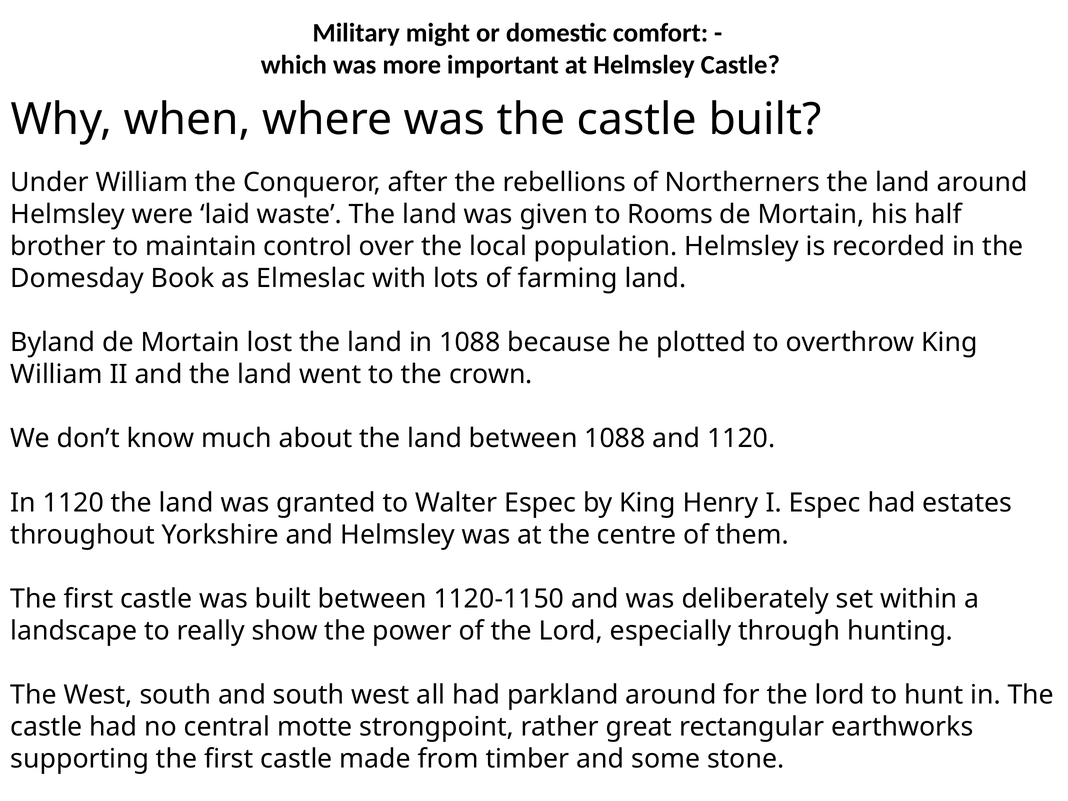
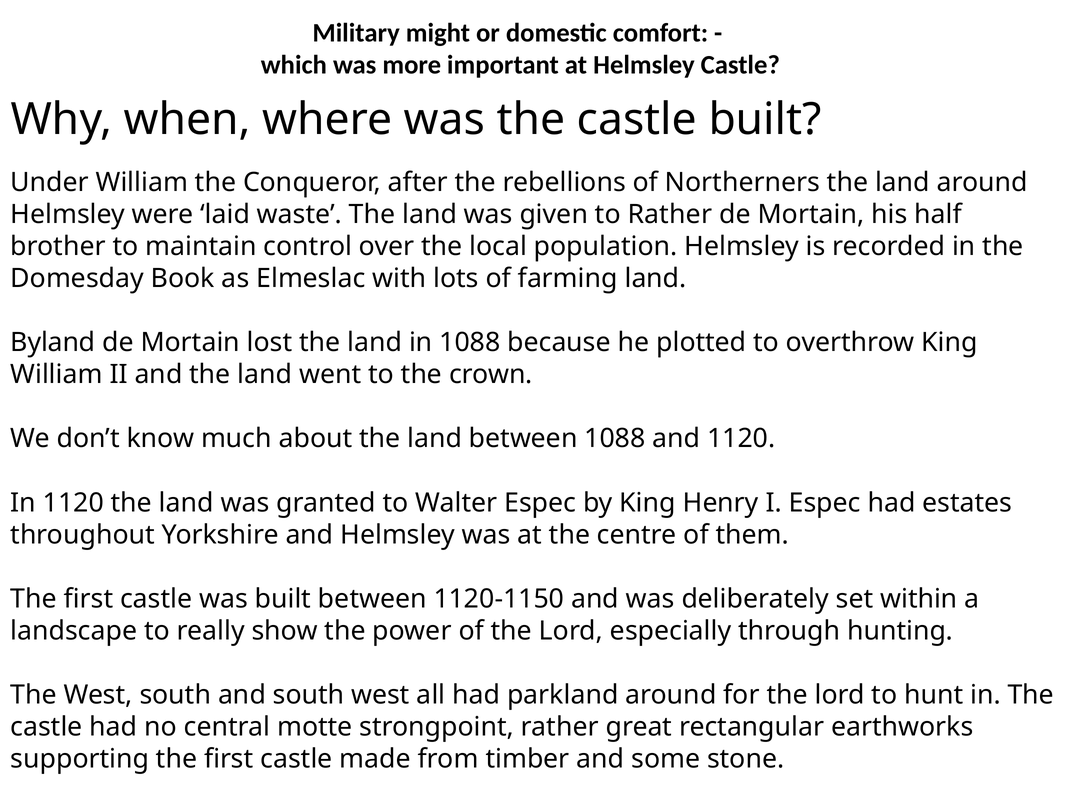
to Rooms: Rooms -> Rather (670, 214)
